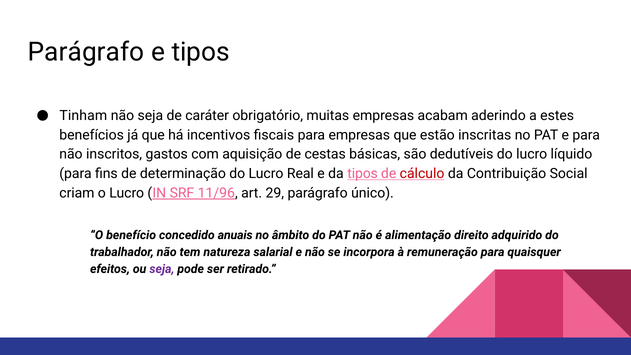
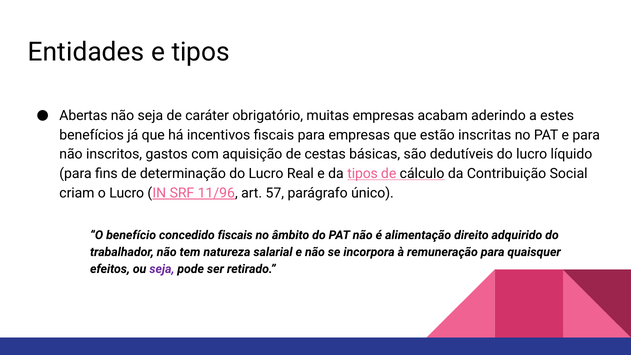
Parágrafo: Parágrafo -> Entidades (86, 52)
Tinham: Tinham -> Abertas (83, 116)
cálculo colour: red -> black (422, 174)
29: 29 -> 57 (275, 193)
concedido anuais: anuais -> fiscais (235, 235)
